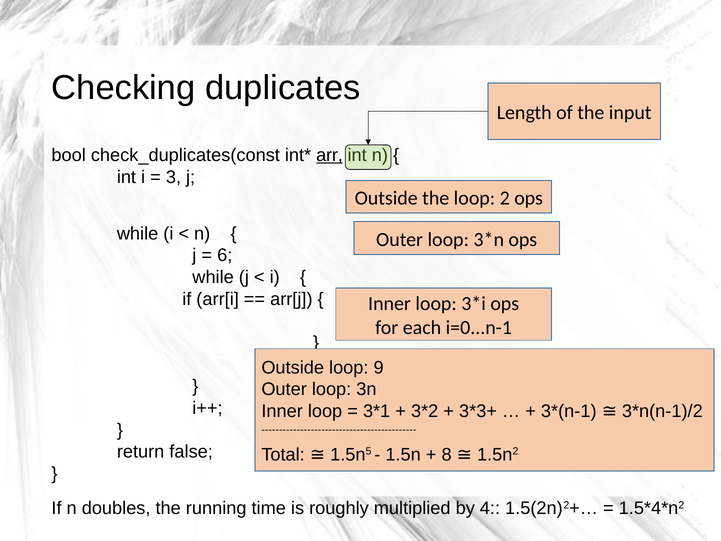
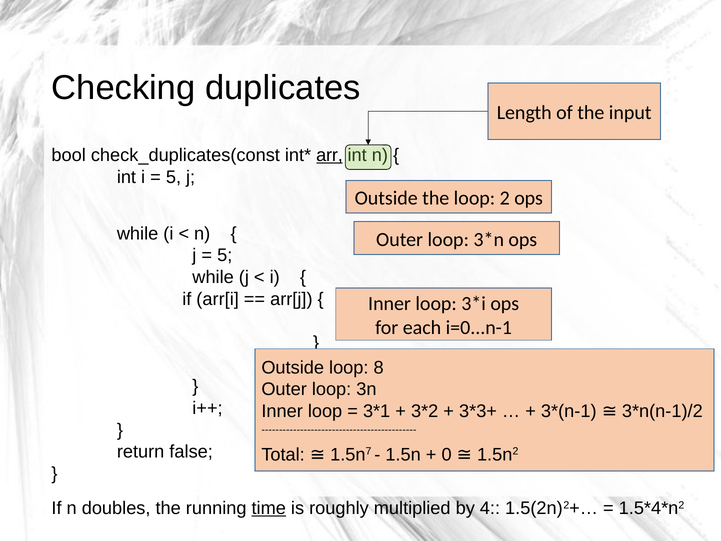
3: 3 -> 5 (173, 177)
6: 6 -> 5 (225, 255)
9: 9 -> 8 (379, 367)
5: 5 -> 7 (369, 451)
8: 8 -> 0 (447, 455)
time underline: none -> present (269, 508)
